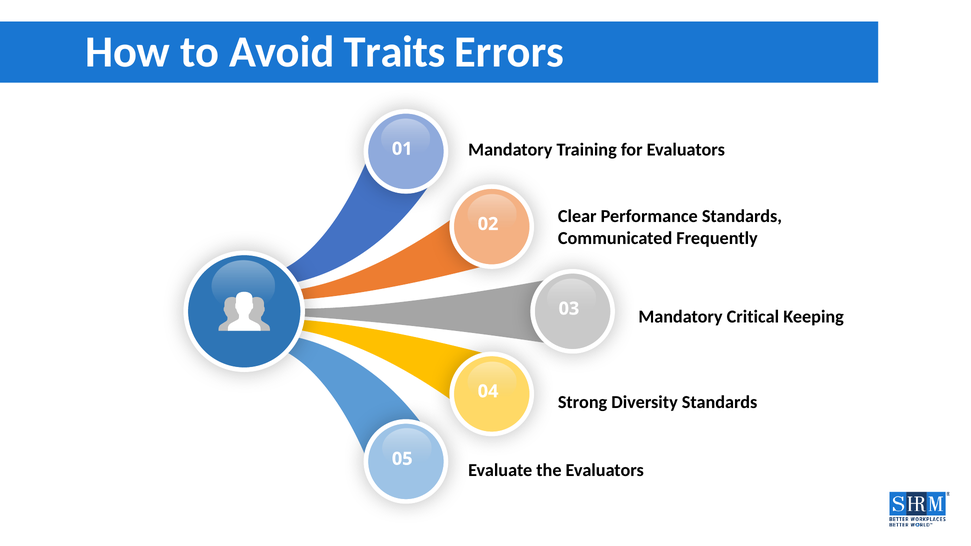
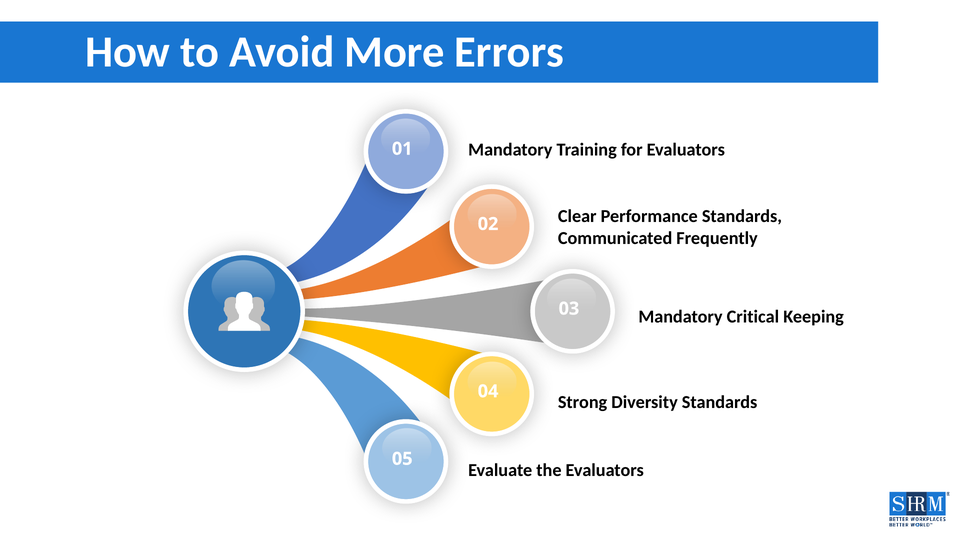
Traits: Traits -> More (394, 52)
